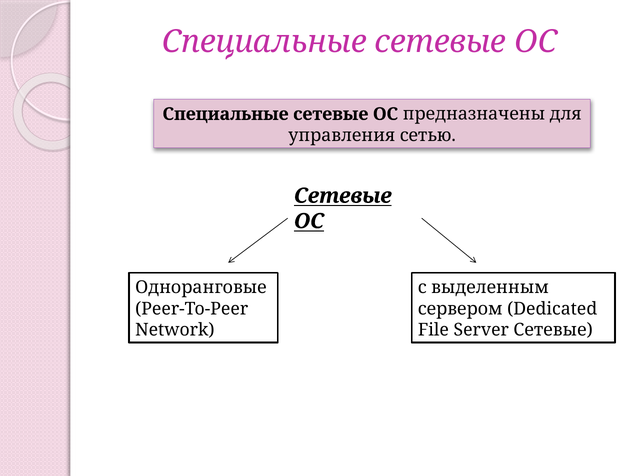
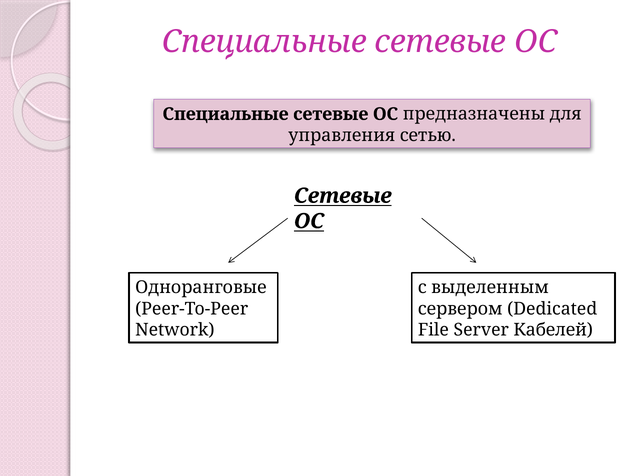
Server Сетевые: Сетевые -> Кабелей (553, 330)
